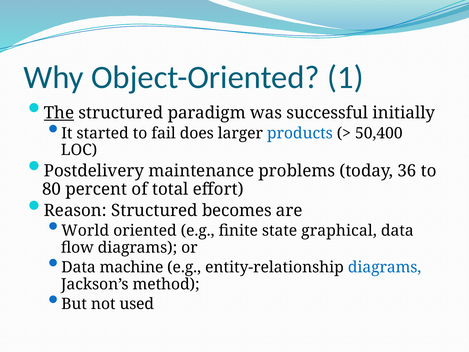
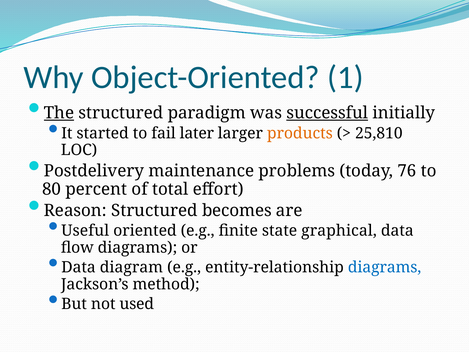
successful underline: none -> present (327, 113)
does: does -> later (197, 133)
products colour: blue -> orange (300, 133)
50,400: 50,400 -> 25,810 (379, 133)
36: 36 -> 76 (407, 171)
World: World -> Useful (85, 231)
machine: machine -> diagram (131, 267)
